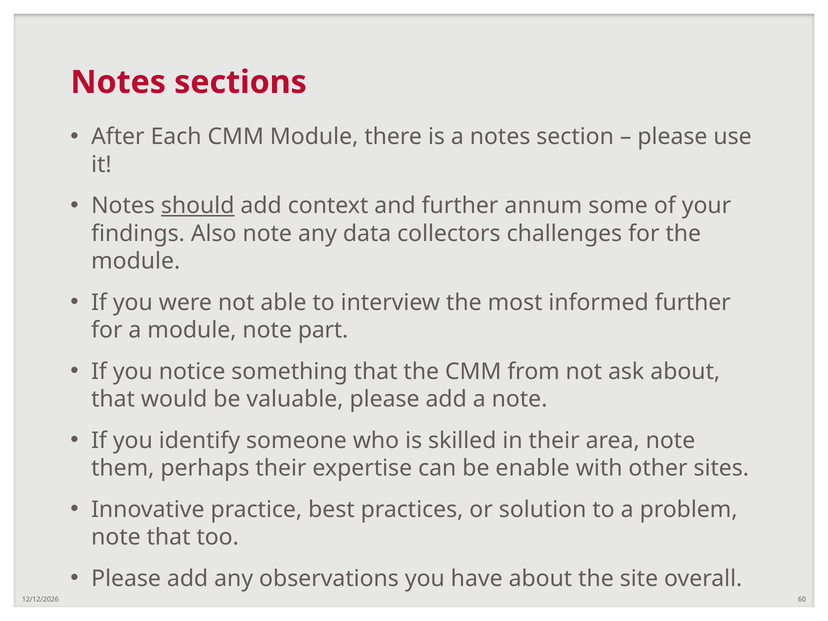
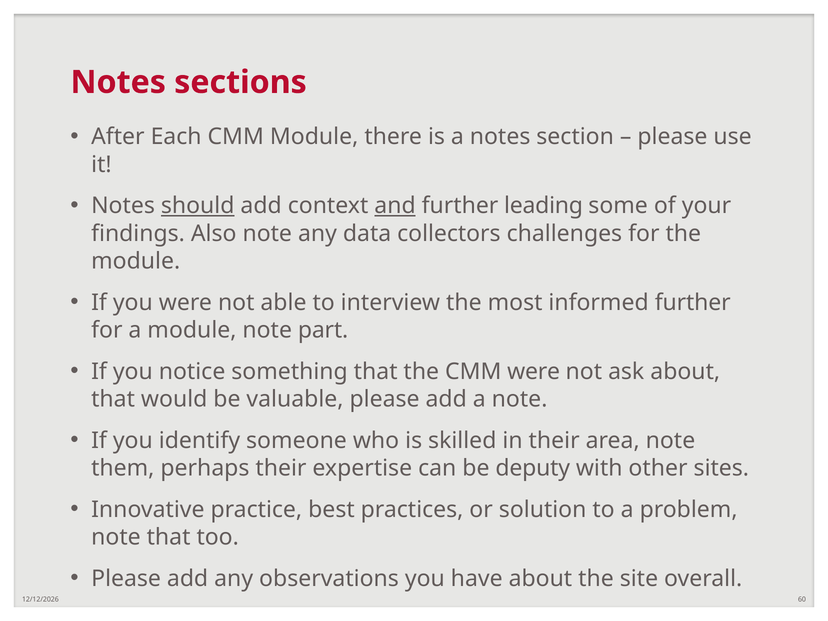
and underline: none -> present (395, 206)
annum: annum -> leading (544, 206)
CMM from: from -> were (534, 371)
enable: enable -> deputy (533, 468)
